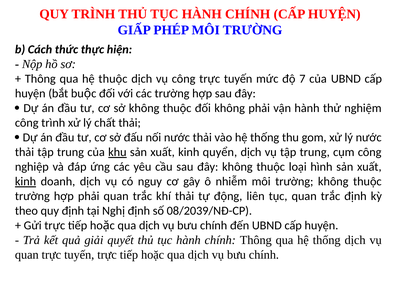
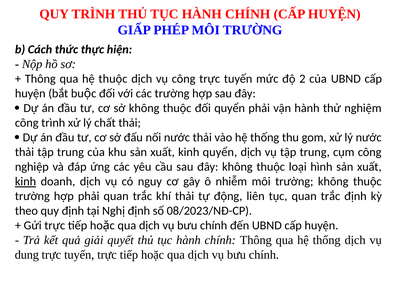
7: 7 -> 2 (302, 79)
đối không: không -> quyển (230, 108)
khu underline: present -> none (117, 152)
08/2039/NĐ-CP: 08/2039/NĐ-CP -> 08/2023/NĐ-CP (209, 211)
quan: quan -> dung (27, 255)
